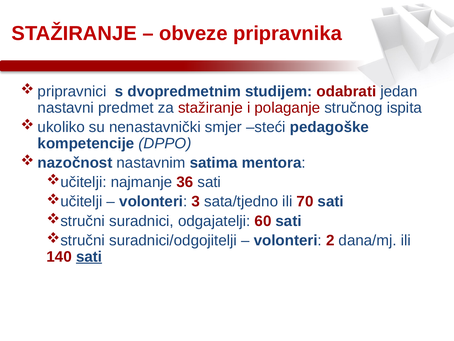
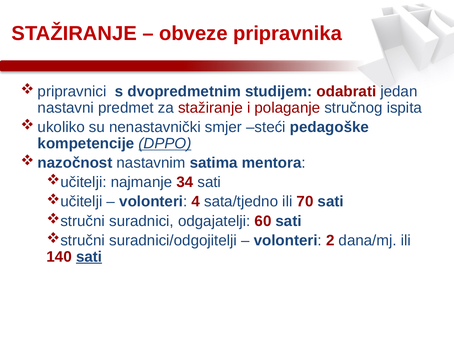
DPPO underline: none -> present (165, 143)
36: 36 -> 34 (185, 182)
3: 3 -> 4 (196, 201)
